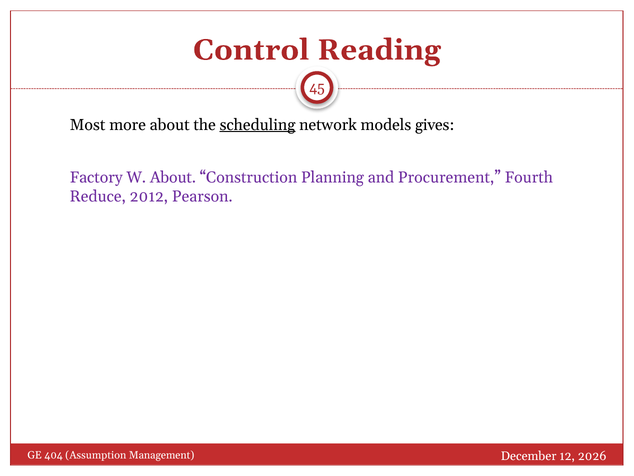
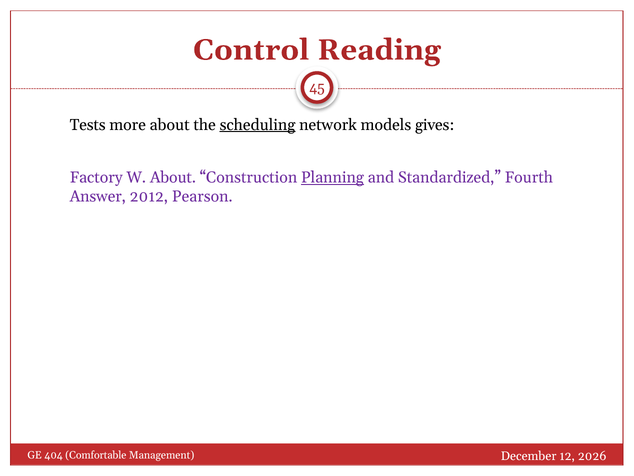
Most: Most -> Tests (88, 125)
Planning underline: none -> present (333, 178)
Procurement: Procurement -> Standardized (449, 178)
Reduce: Reduce -> Answer (98, 197)
Assumption: Assumption -> Comfortable (96, 455)
